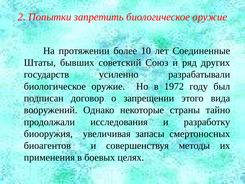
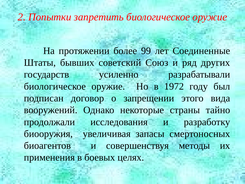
10: 10 -> 99 (146, 51)
